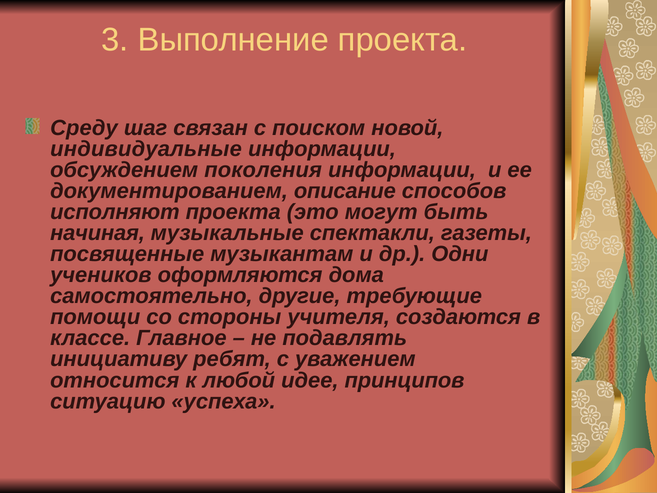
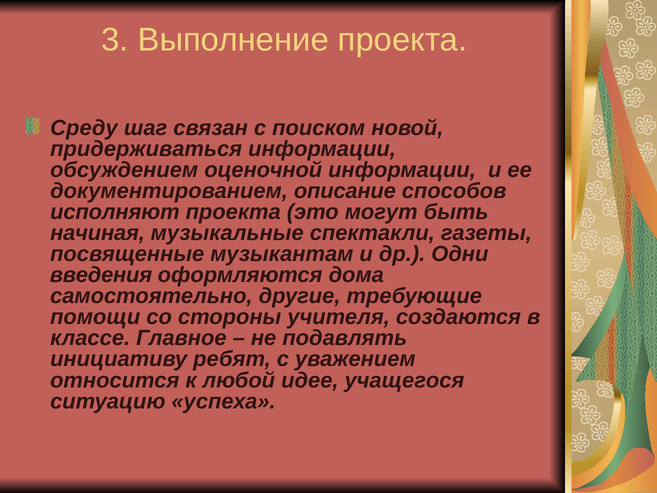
индивидуальные: индивидуальные -> придерживаться (146, 149)
поколения: поколения -> оценочной (263, 170)
учеников: учеников -> введения (101, 275)
принципов: принципов -> учащегося (404, 380)
